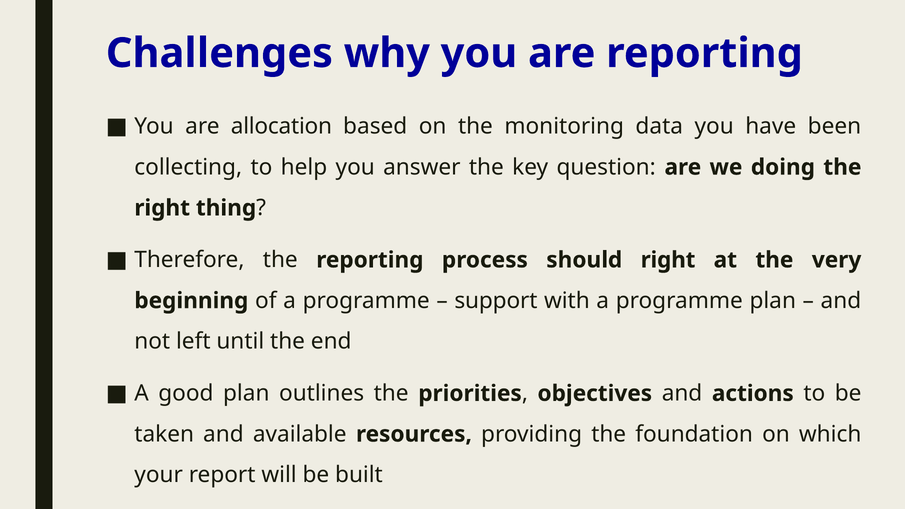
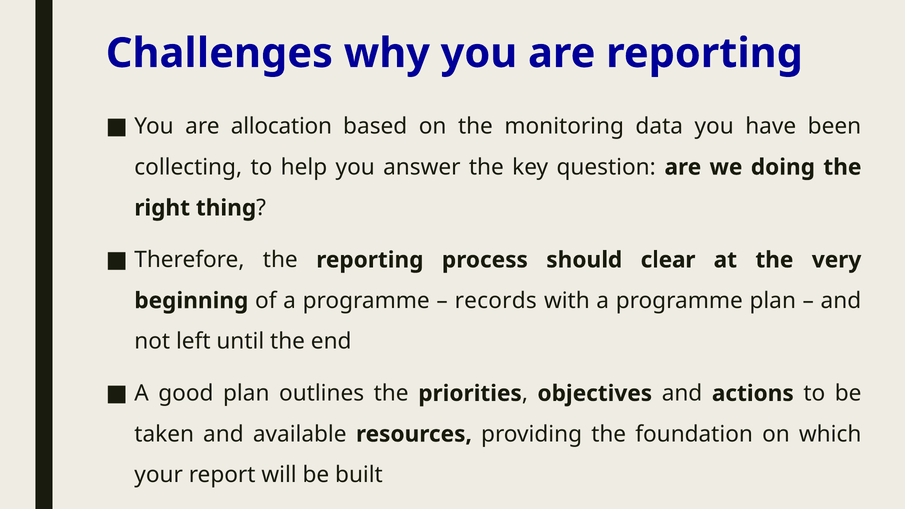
should right: right -> clear (668, 260)
support: support -> records (496, 301)
